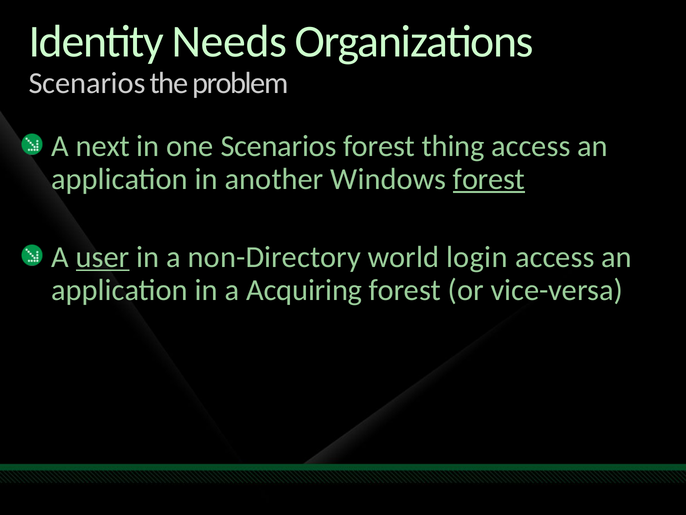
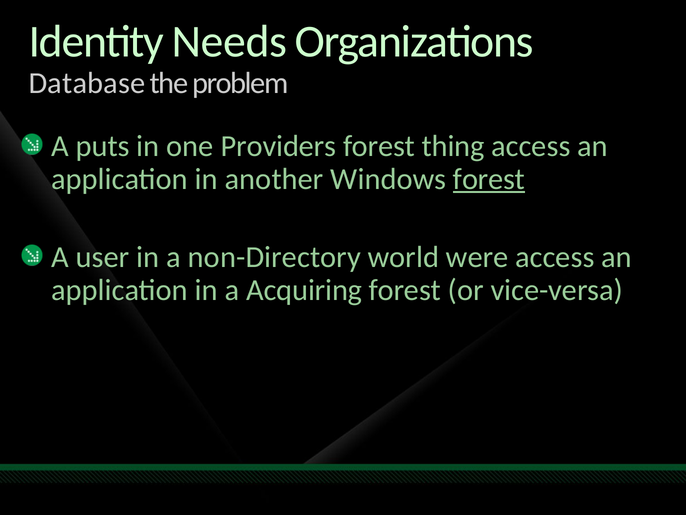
Scenarios: Scenarios -> Database (87, 83)
next: next -> puts (103, 146)
one Scenarios: Scenarios -> Providers (278, 146)
user underline: present -> none (103, 257)
login: login -> were (477, 257)
